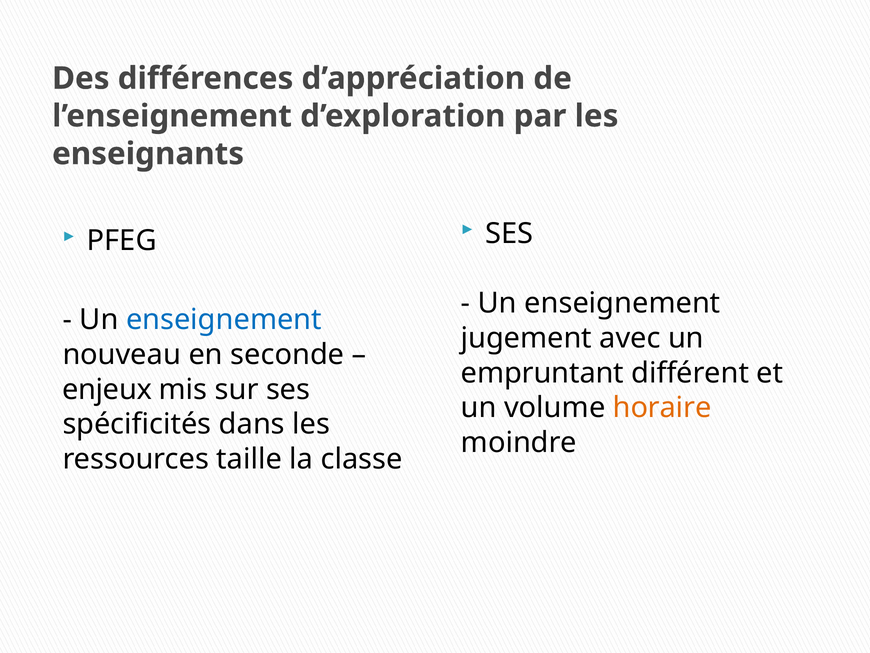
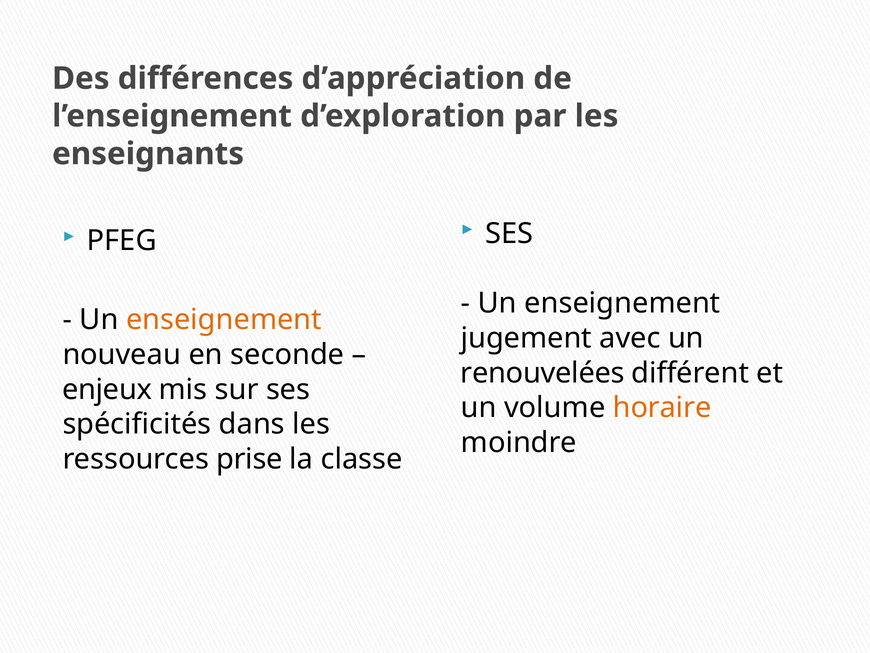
enseignement colour: blue -> orange (224, 320)
empruntant: empruntant -> renouvelées (543, 373)
taille: taille -> prise (249, 459)
